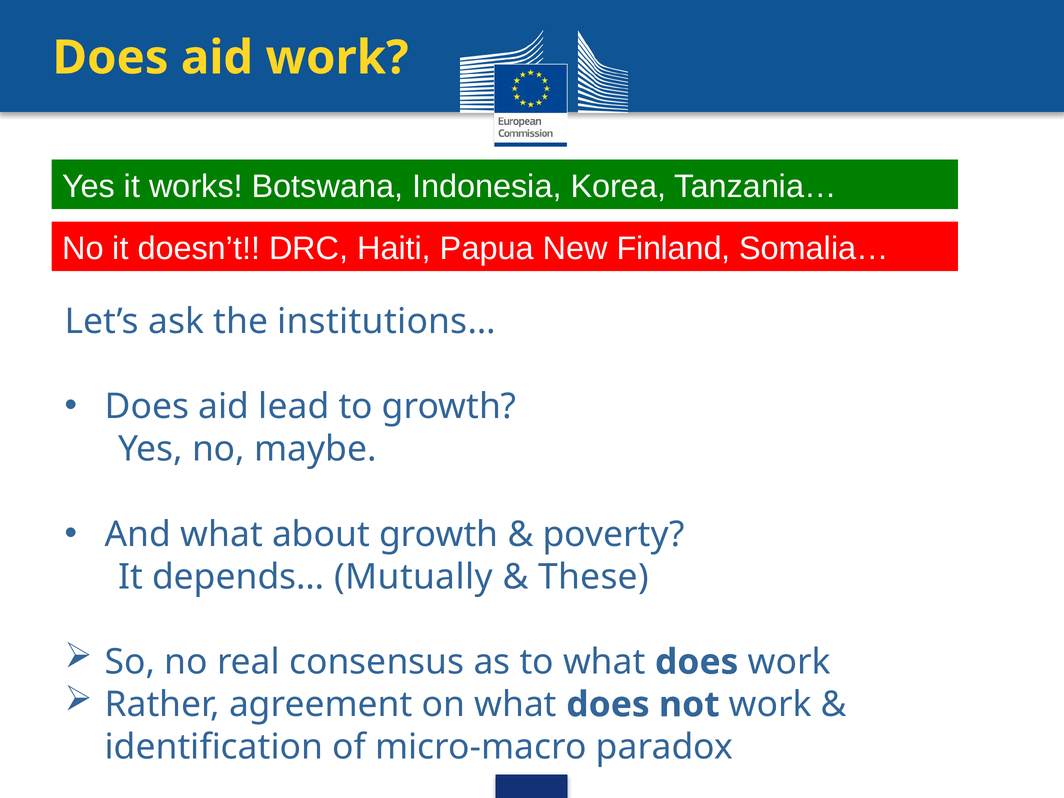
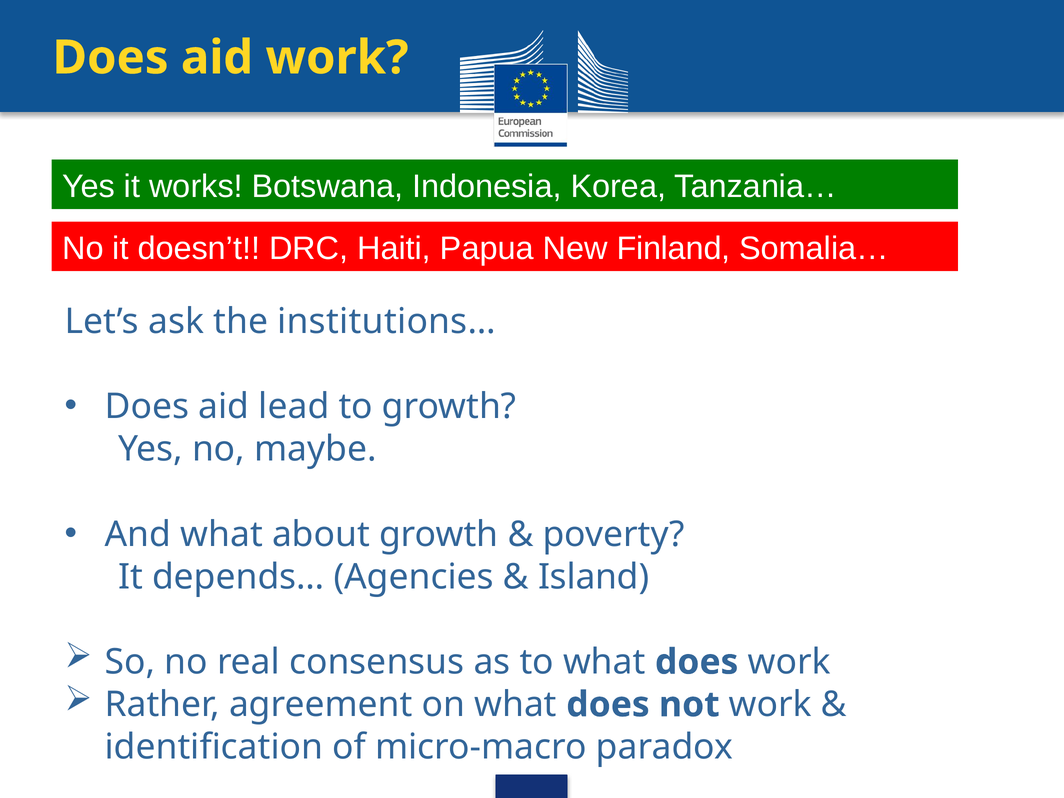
Mutually: Mutually -> Agencies (414, 577)
These: These -> Island (594, 577)
